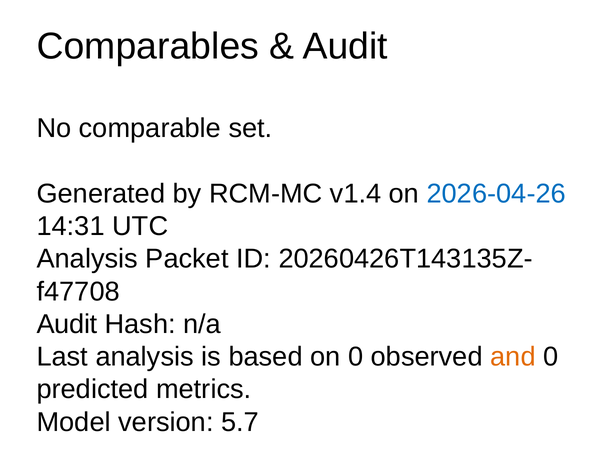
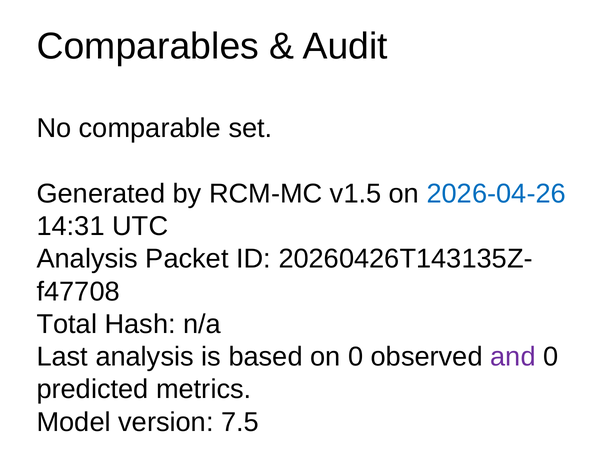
v1.4: v1.4 -> v1.5 (356, 194)
Audit: Audit -> Total (67, 324)
and colour: orange -> purple (513, 357)
5.7: 5.7 -> 7.5 (240, 422)
